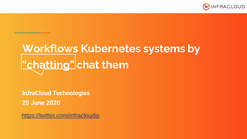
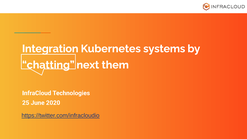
Workflows: Workflows -> Integration (50, 49)
chat: chat -> next (88, 65)
